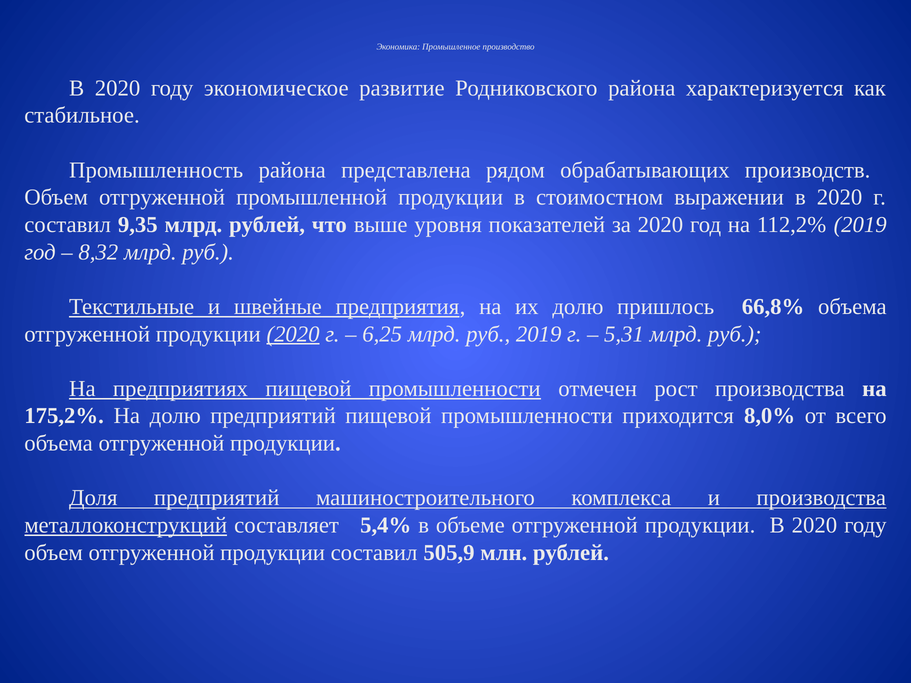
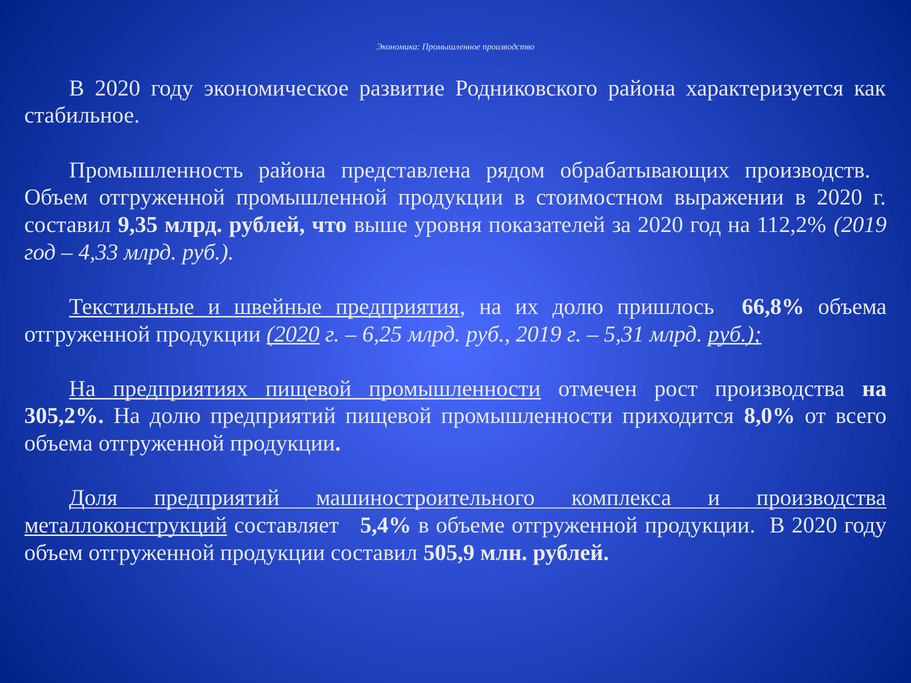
8,32: 8,32 -> 4,33 (98, 252)
руб underline: none -> present (735, 334)
175,2%: 175,2% -> 305,2% (64, 416)
